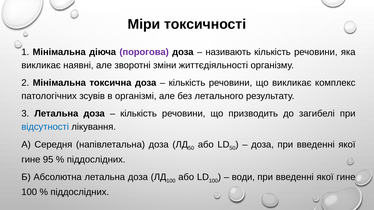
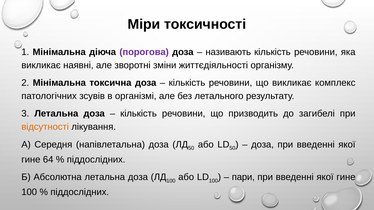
відсутності colour: blue -> orange (45, 127)
95: 95 -> 64 (48, 160)
води: води -> пари (243, 177)
